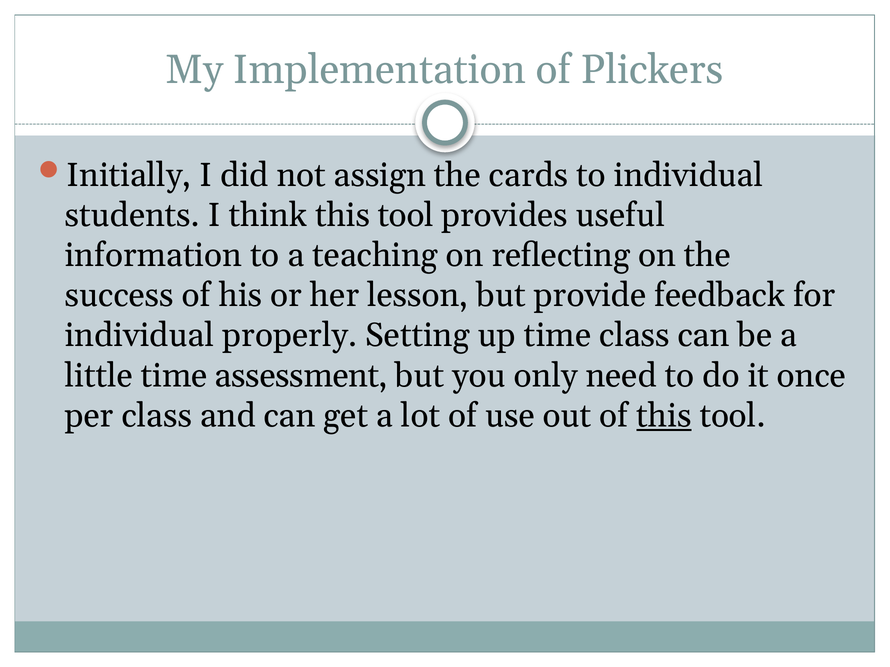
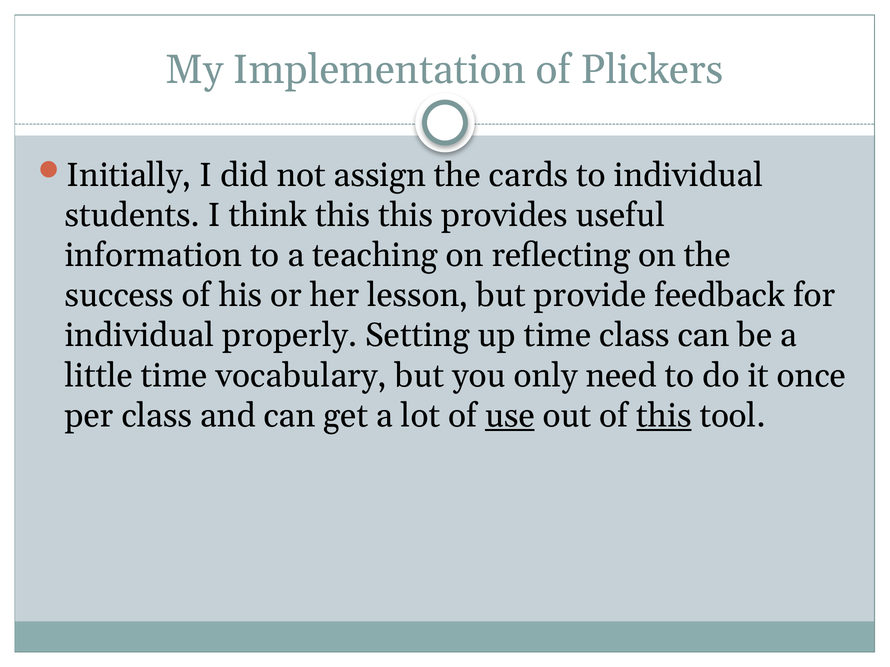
think this tool: tool -> this (406, 215)
assessment: assessment -> vocabulary (301, 376)
use underline: none -> present (510, 416)
